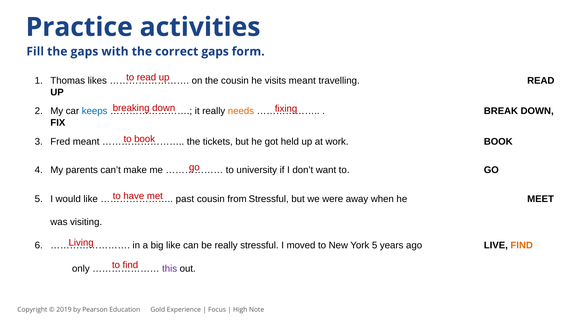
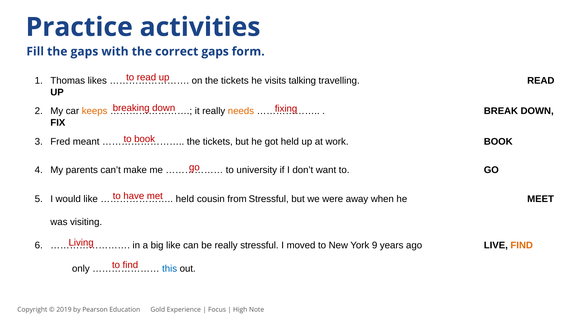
on the cousin: cousin -> tickets (235, 81)
visits meant: meant -> talking (302, 81)
keeps colour: blue -> orange (95, 111)
past: past -> held (185, 199)
York 5: 5 -> 9 (375, 246)
this colour: purple -> blue (170, 269)
